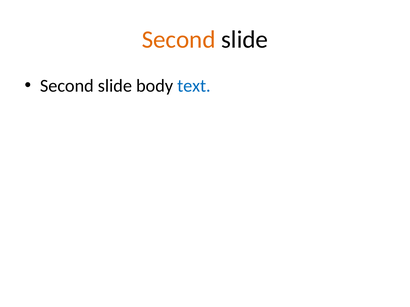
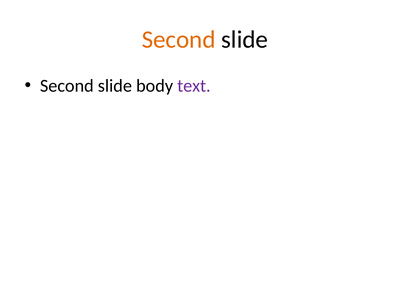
text colour: blue -> purple (194, 86)
